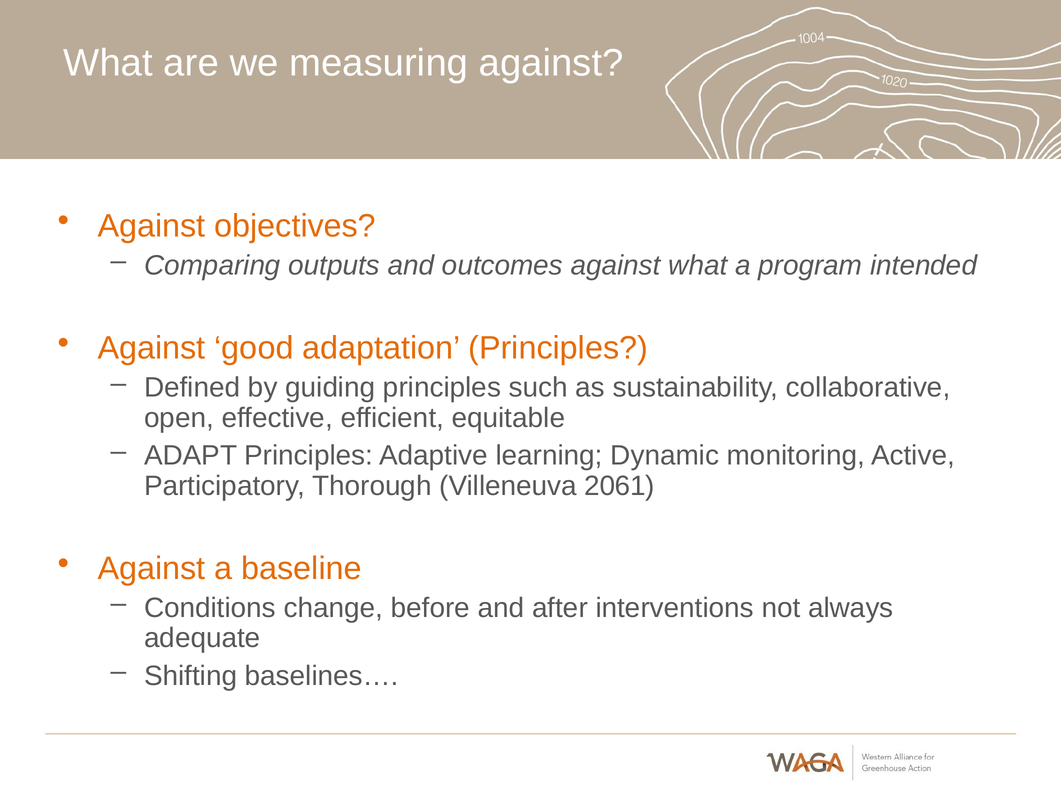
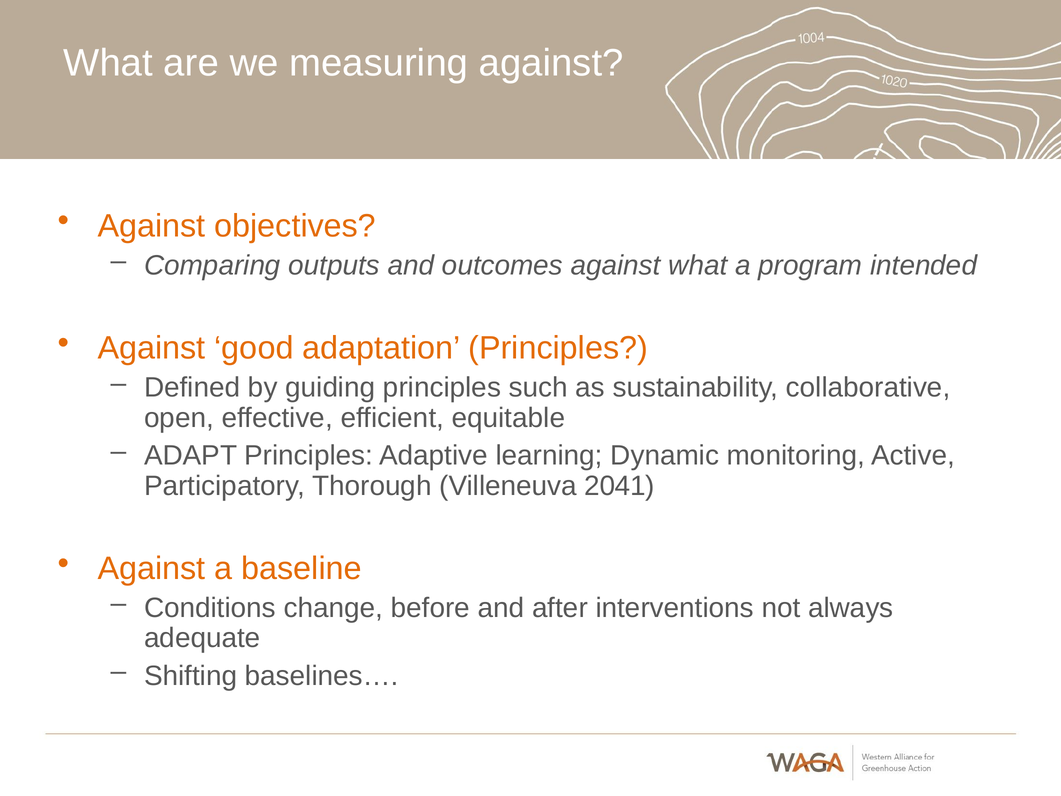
2061: 2061 -> 2041 (620, 486)
